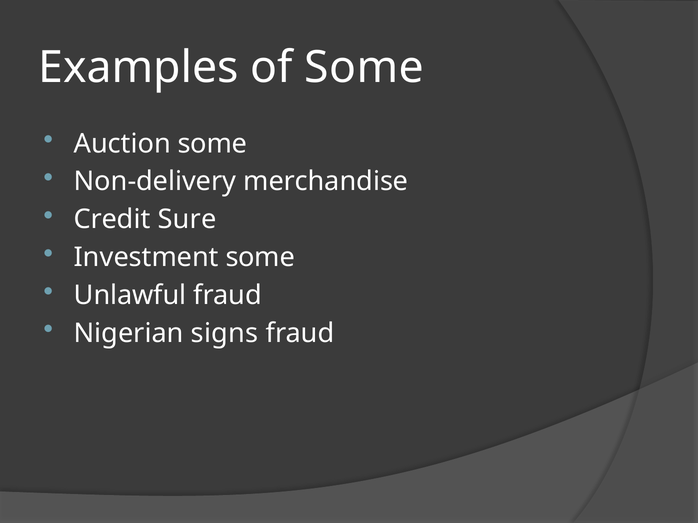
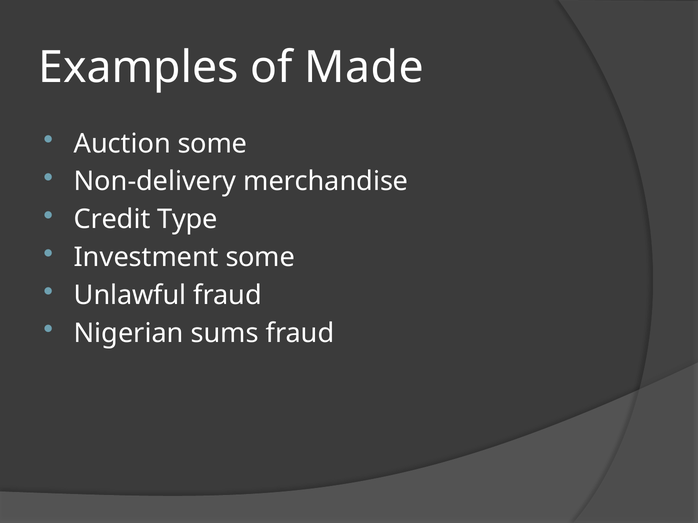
of Some: Some -> Made (364, 68)
Sure: Sure -> Type (187, 220)
signs: signs -> sums (225, 333)
